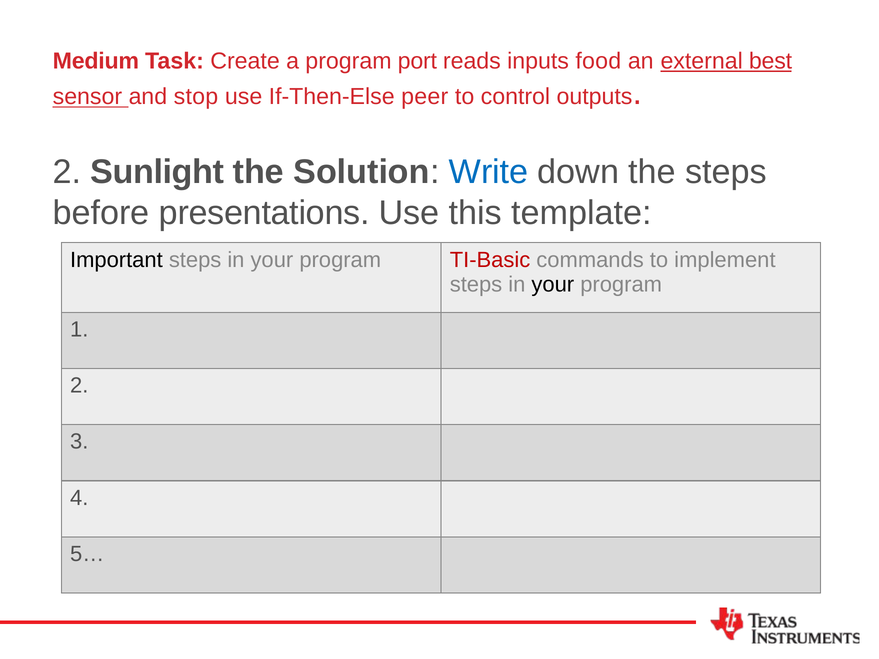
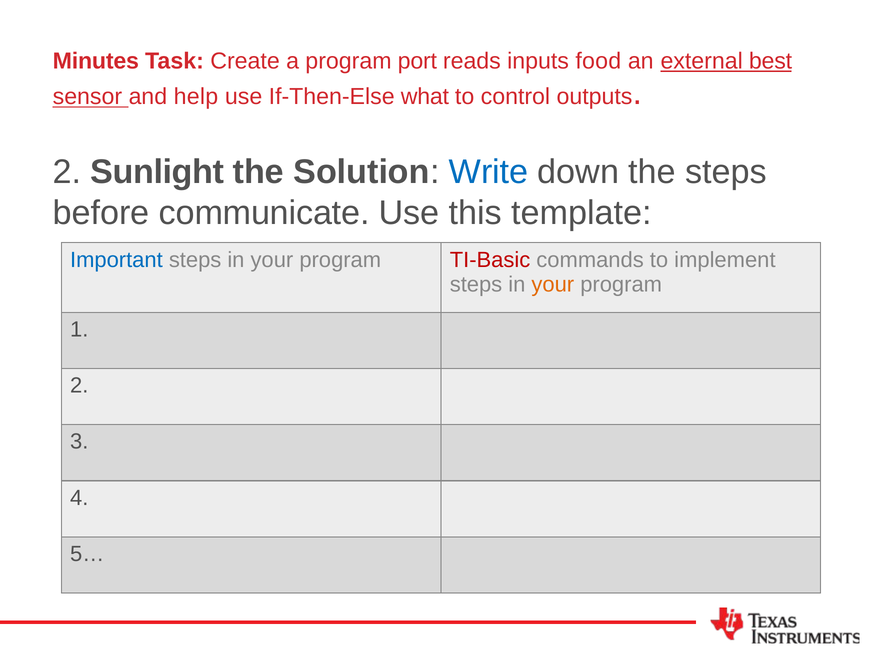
Medium: Medium -> Minutes (96, 61)
stop: stop -> help (196, 97)
peer: peer -> what (425, 97)
presentations: presentations -> communicate (264, 213)
Important colour: black -> blue (116, 260)
your colour: black -> orange (553, 284)
